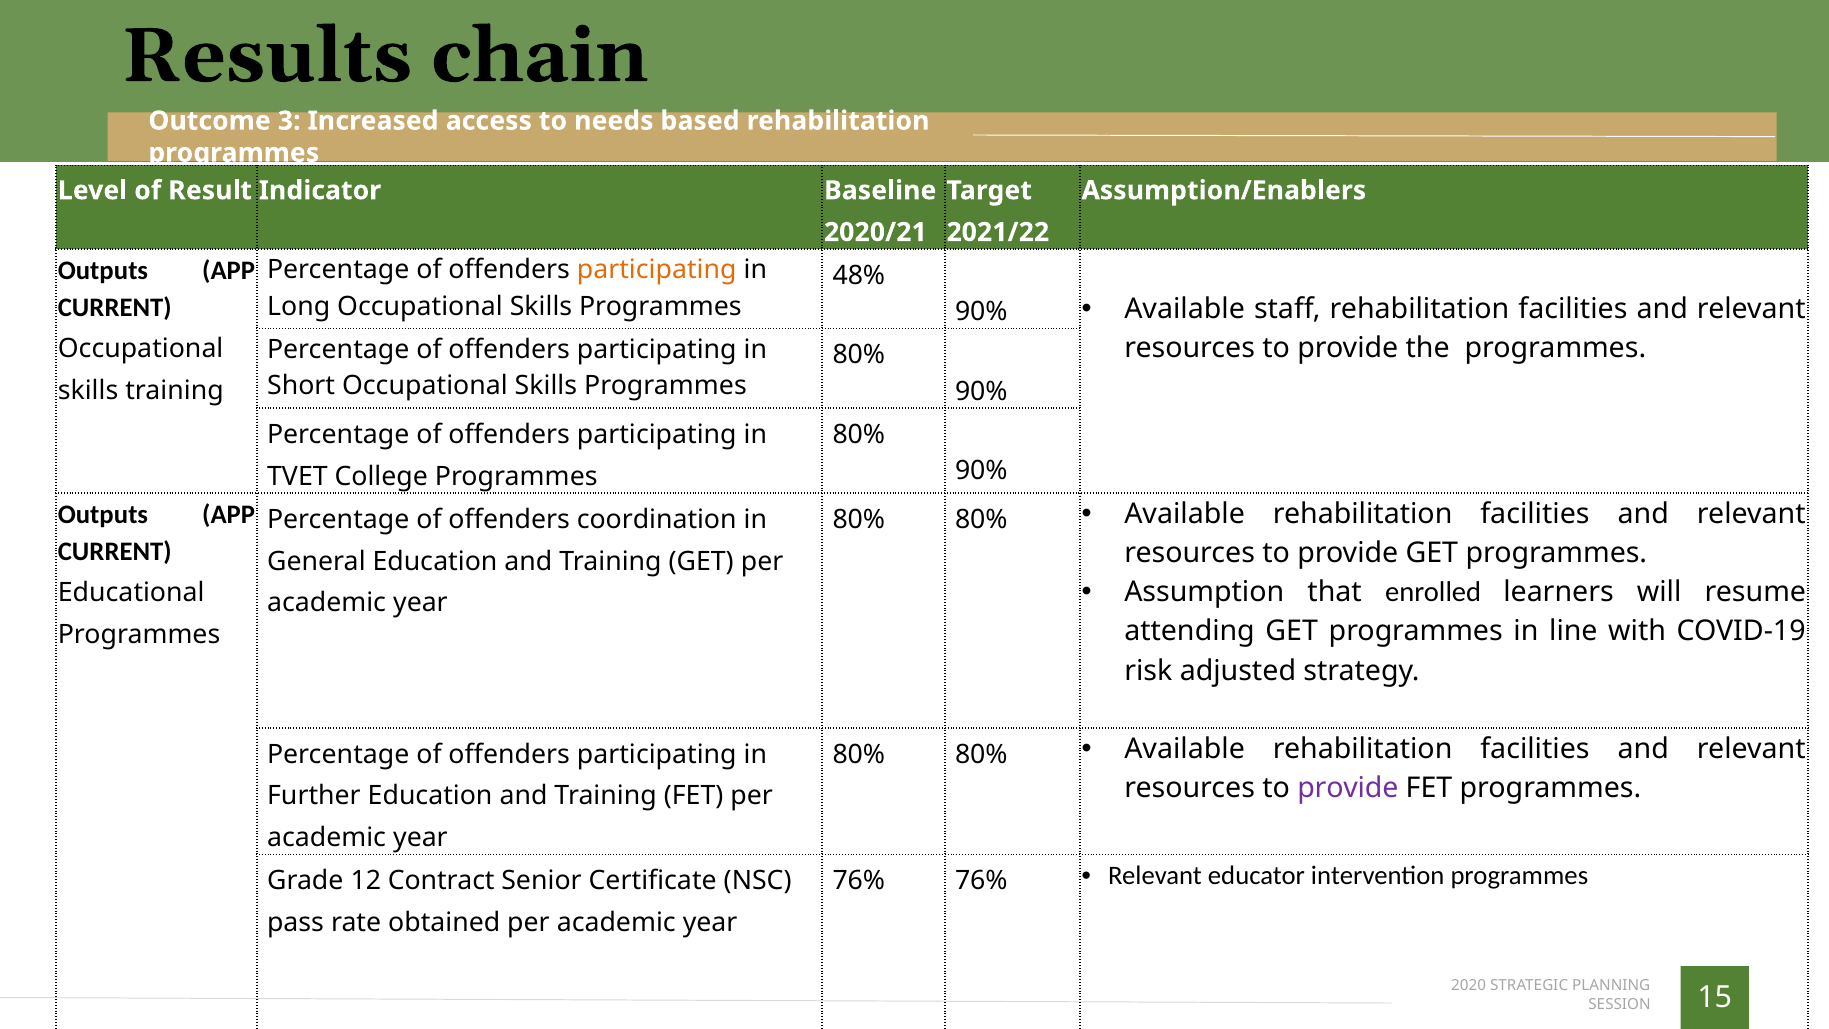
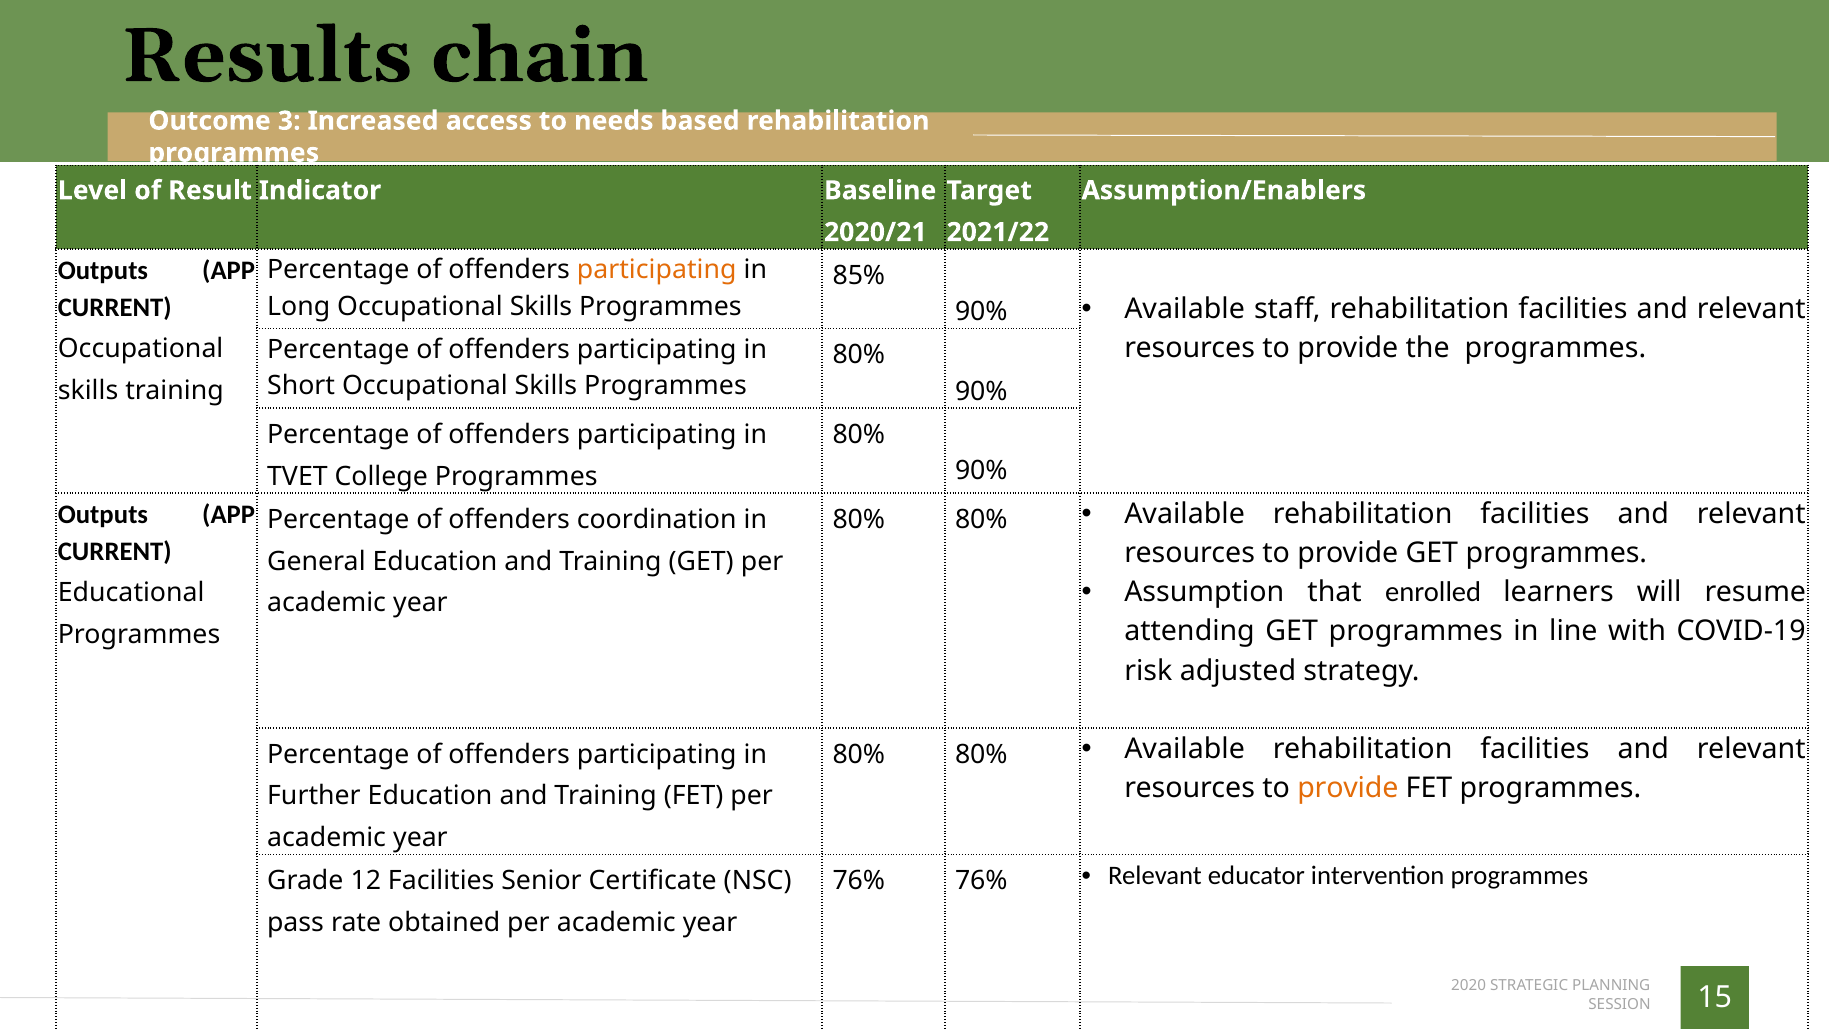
48%: 48% -> 85% (859, 275)
provide colour: purple -> orange (1348, 788)
12 Contract: Contract -> Facilities (441, 881)
